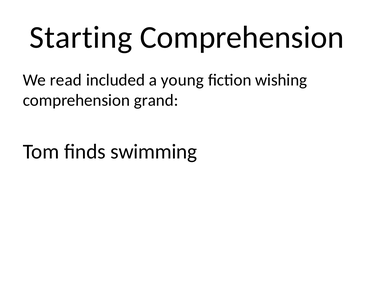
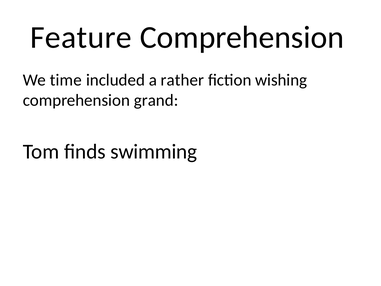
Starting: Starting -> Feature (81, 37)
read: read -> time (66, 80)
young: young -> rather (182, 80)
